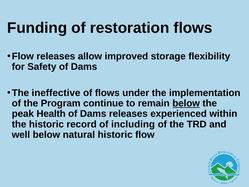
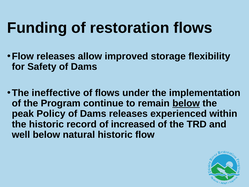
Health: Health -> Policy (51, 114)
including: including -> increased (133, 124)
